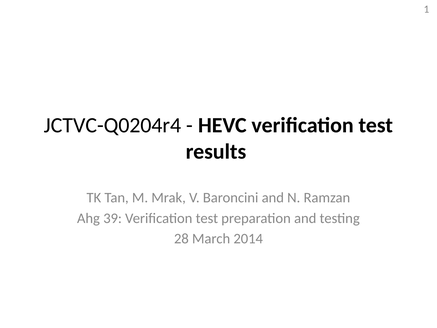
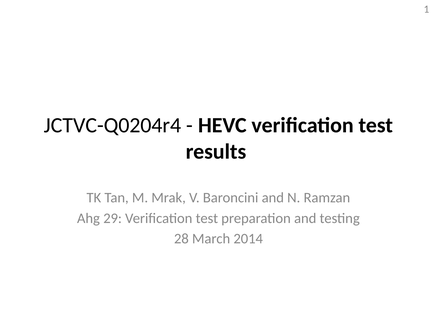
39: 39 -> 29 (113, 218)
